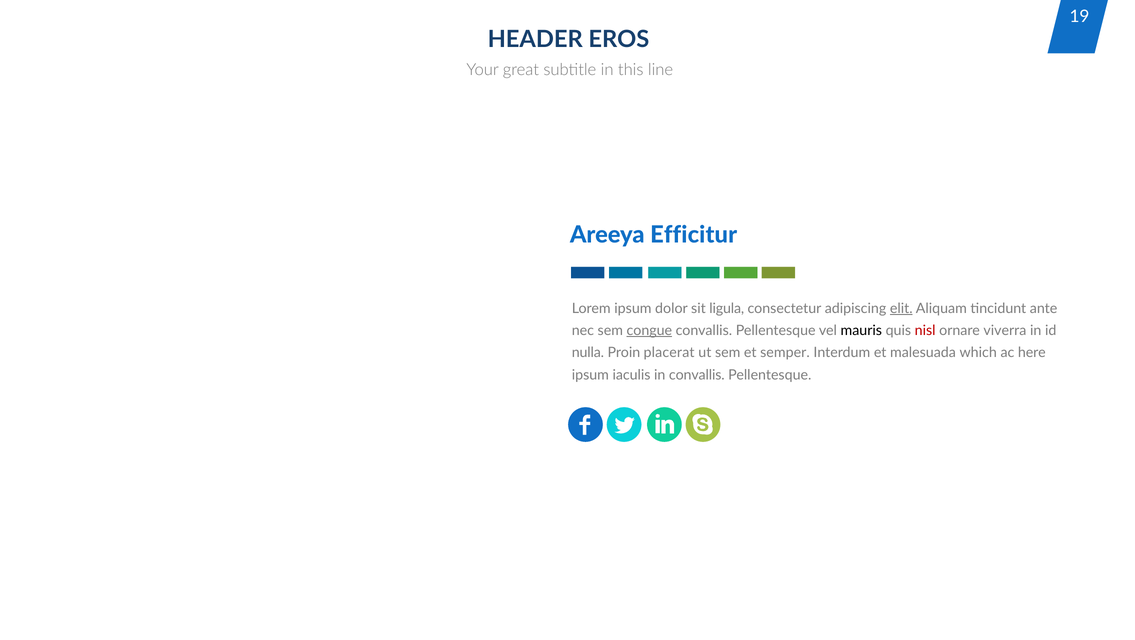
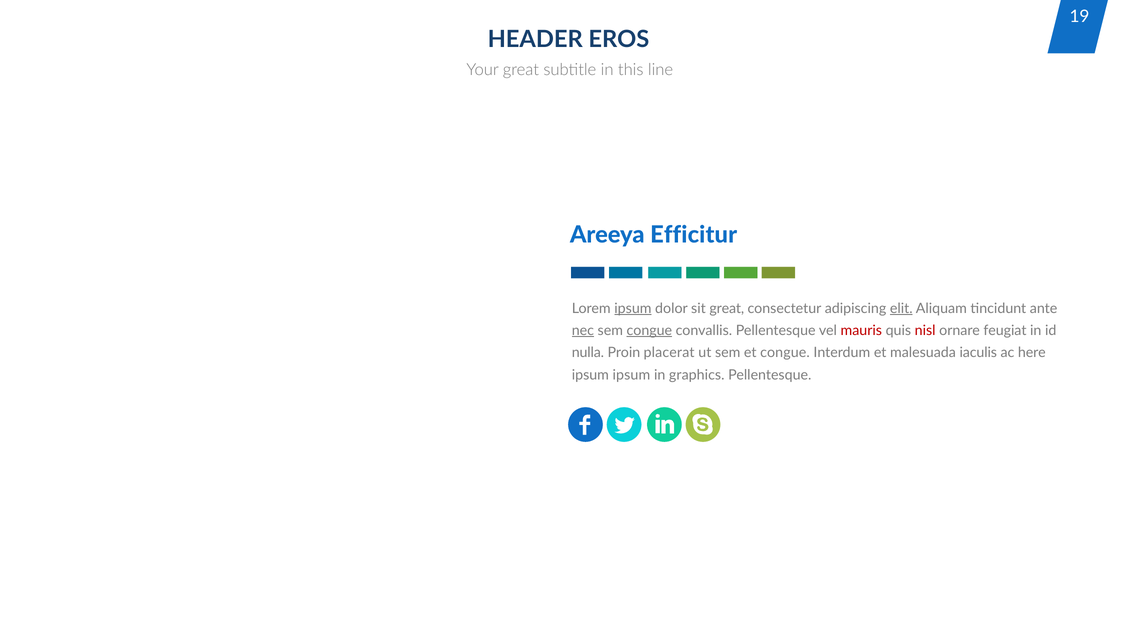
ipsum underline: none -> present (633, 308)
sit ligula: ligula -> great (727, 308)
nec underline: none -> present (583, 330)
mauris colour: black -> red (861, 330)
viverra: viverra -> feugiat (1005, 330)
et semper: semper -> congue (785, 353)
which: which -> iaculis (978, 353)
ipsum iaculis: iaculis -> ipsum (631, 375)
in convallis: convallis -> graphics (697, 375)
